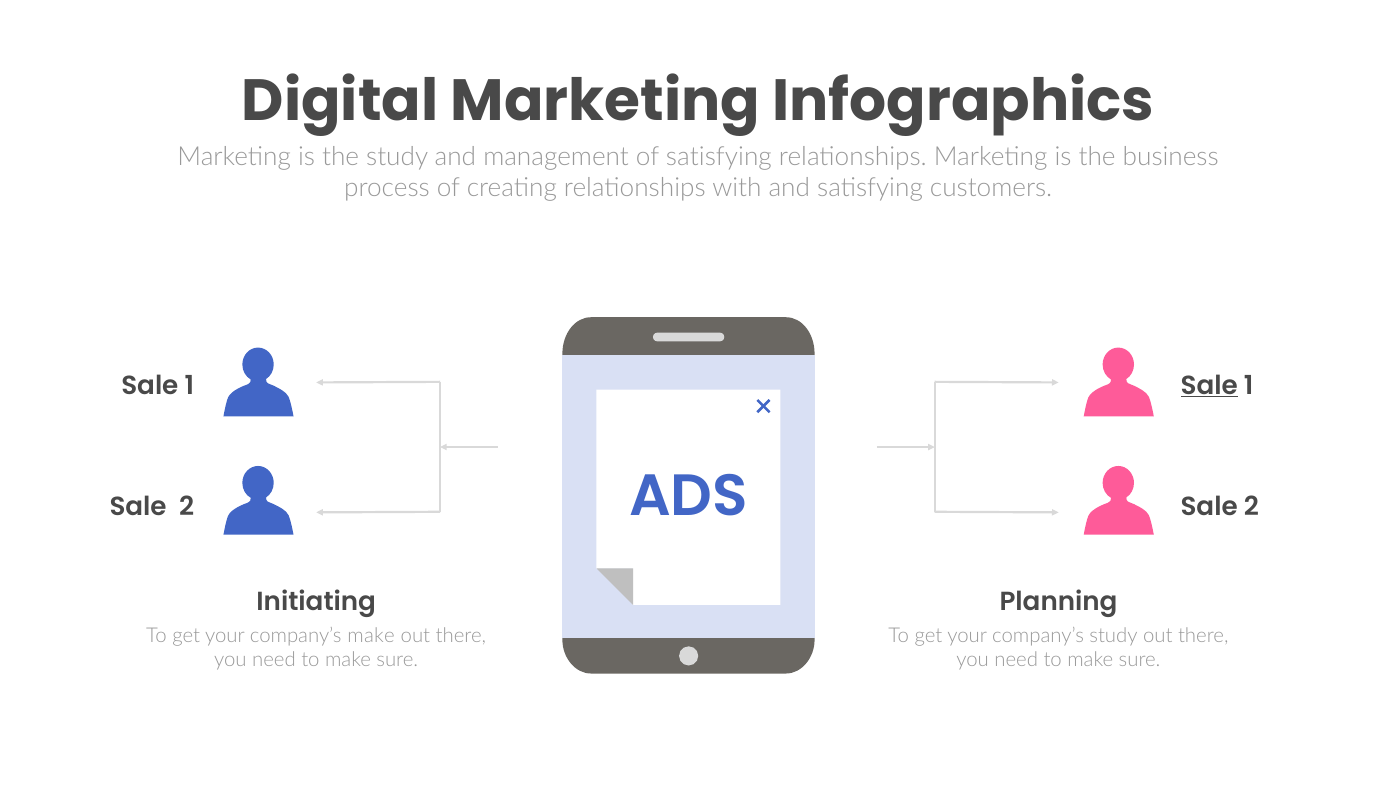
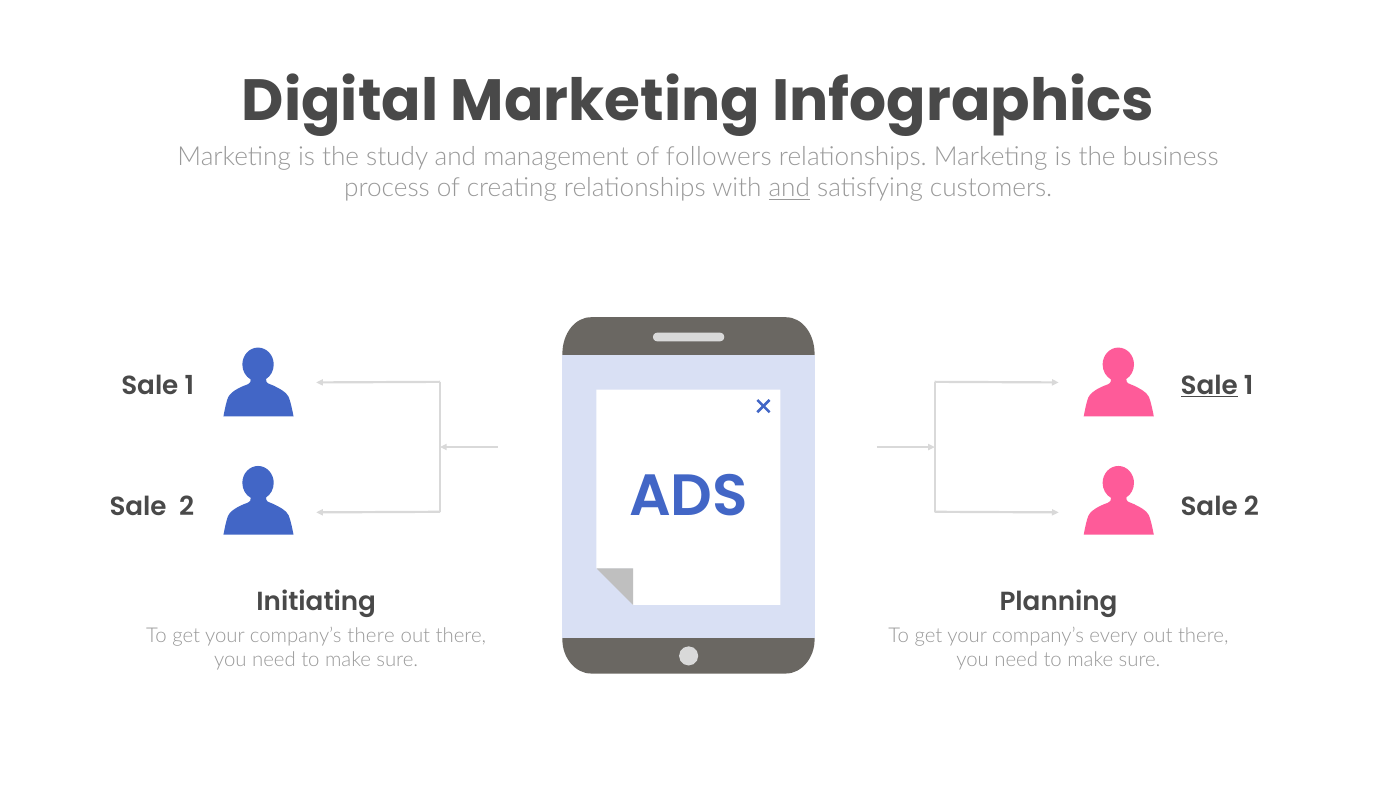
satisfying: satisfying -> followers (719, 157)
and underline: none -> present (789, 188)
company’s make: make -> there (371, 635)
company’s study: study -> every (1114, 635)
